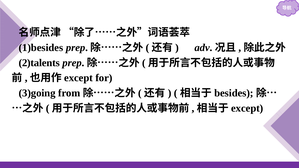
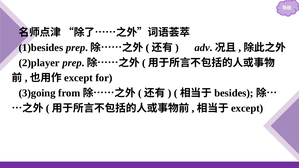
2)talents: 2)talents -> 2)player (39, 63)
